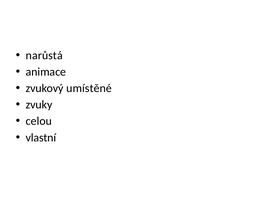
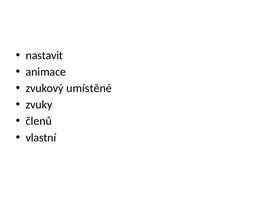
narůstá: narůstá -> nastavit (44, 55)
celou: celou -> členů (39, 121)
